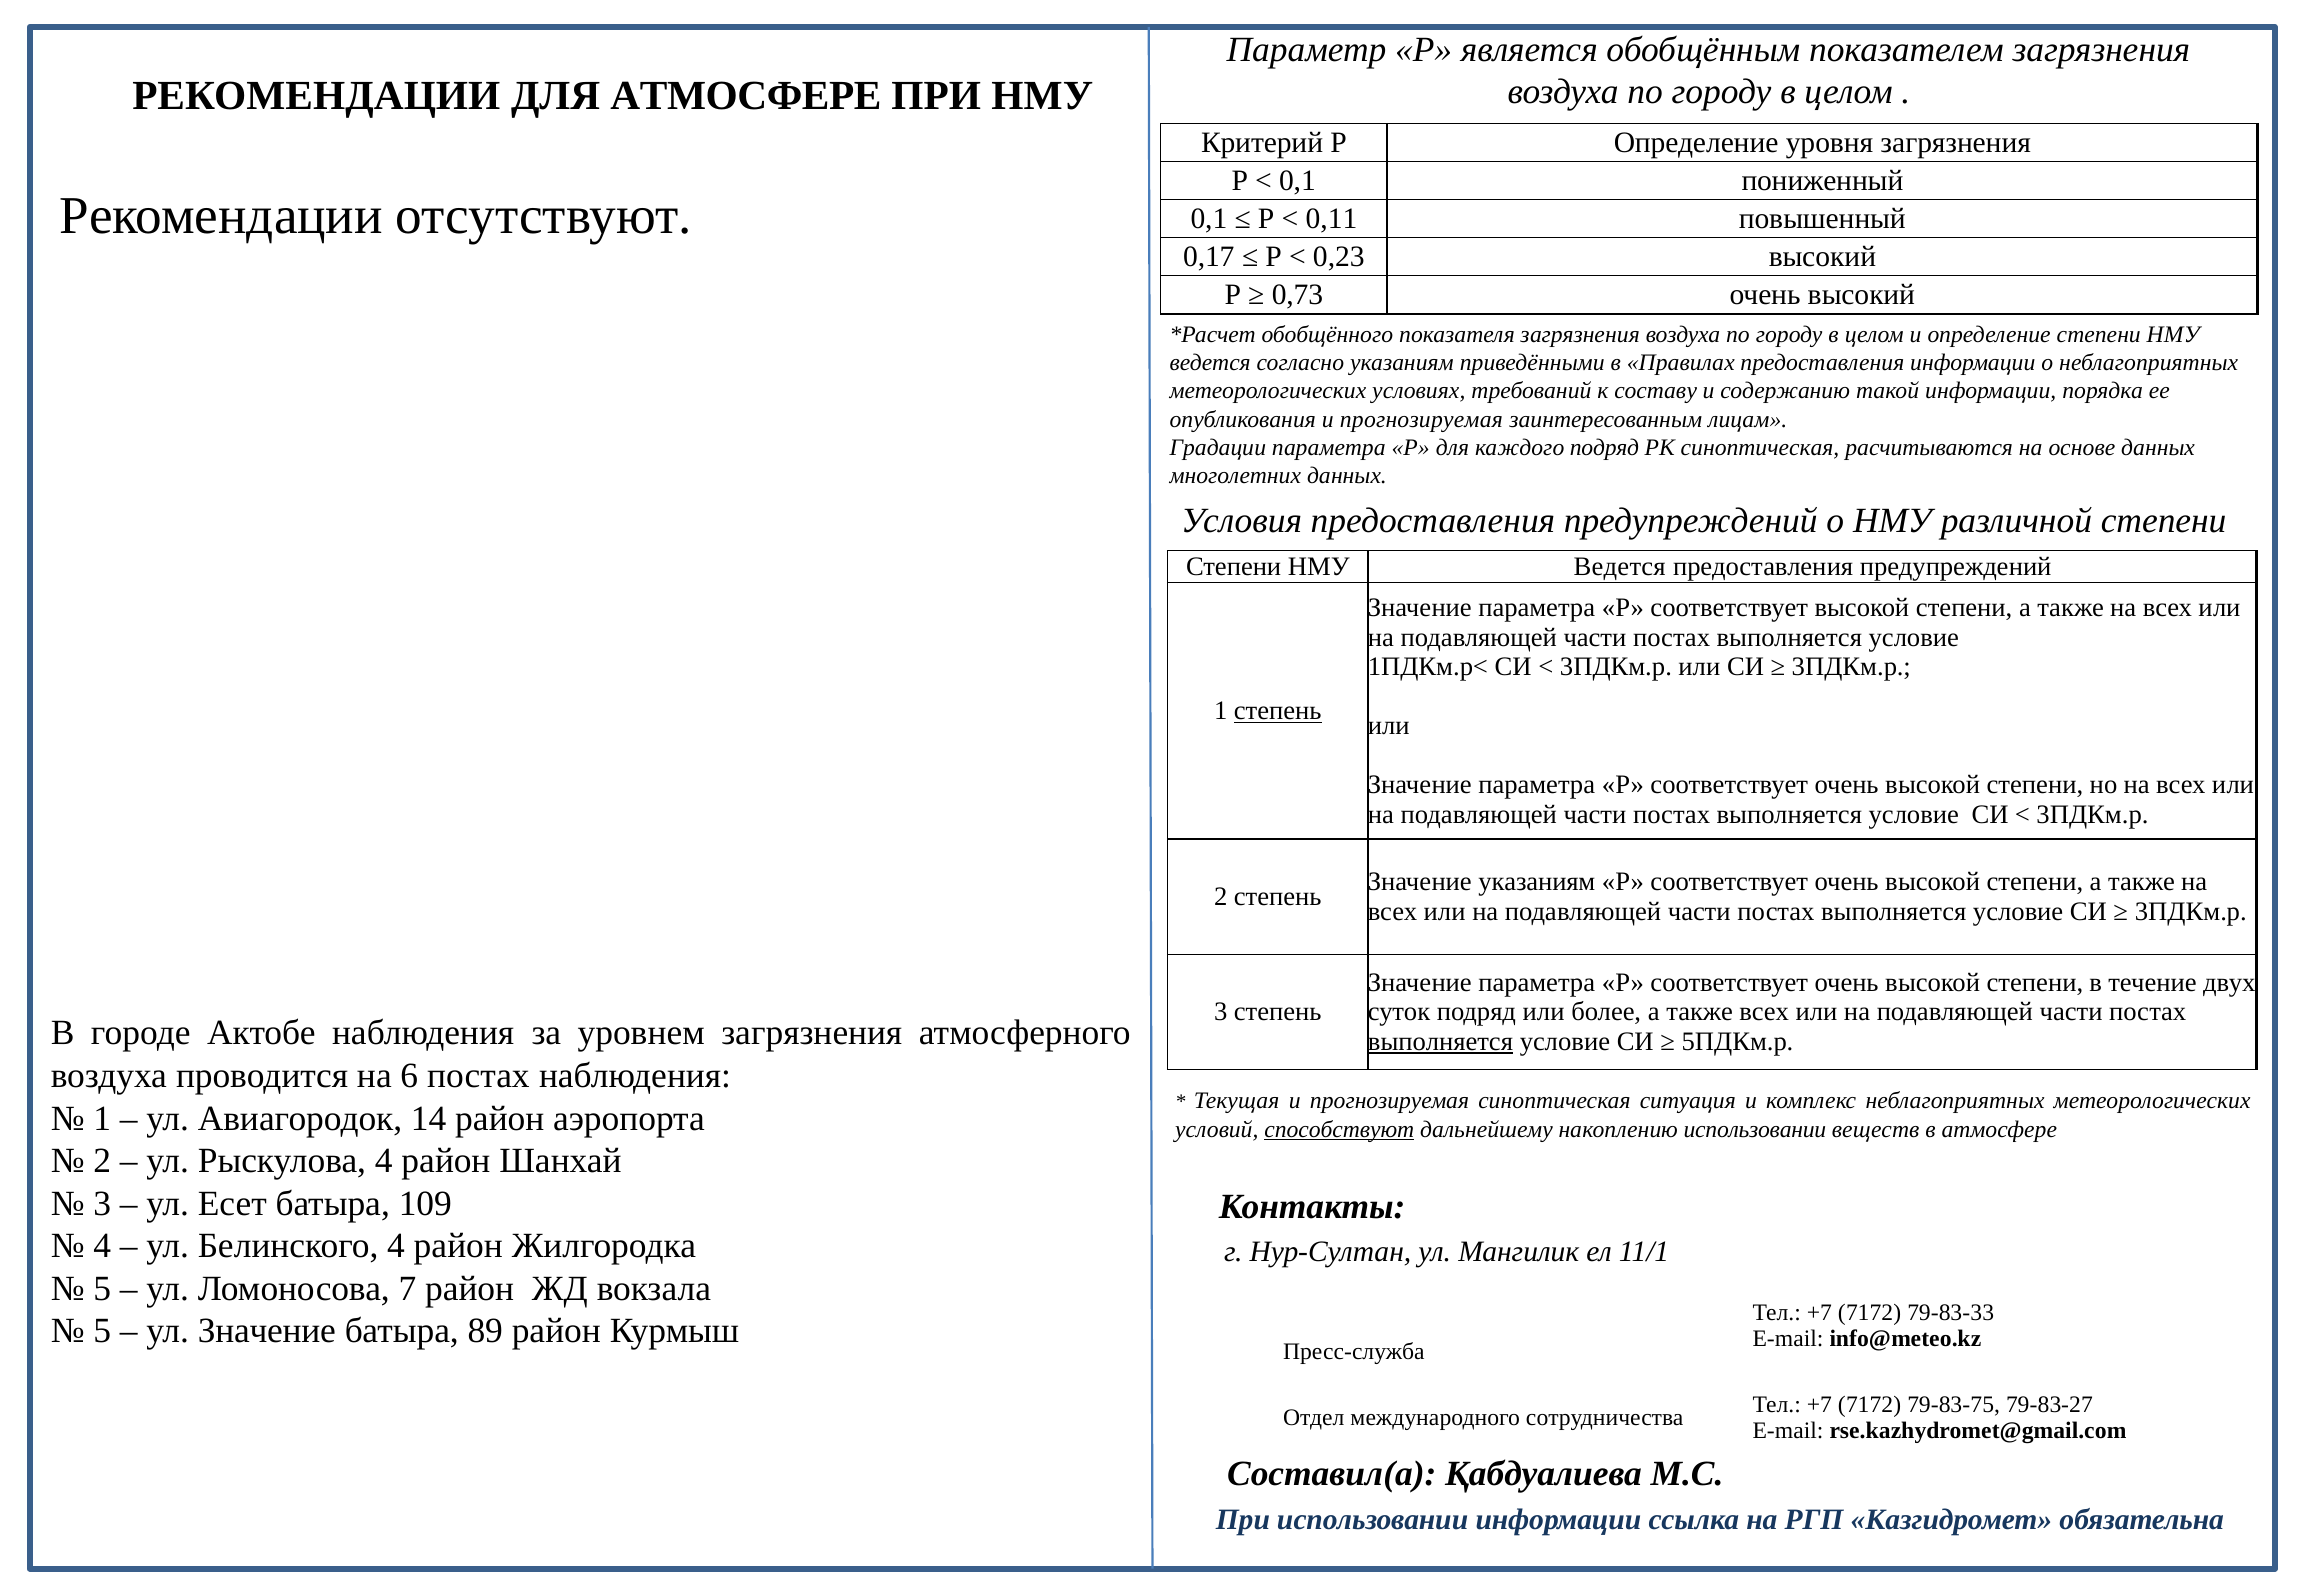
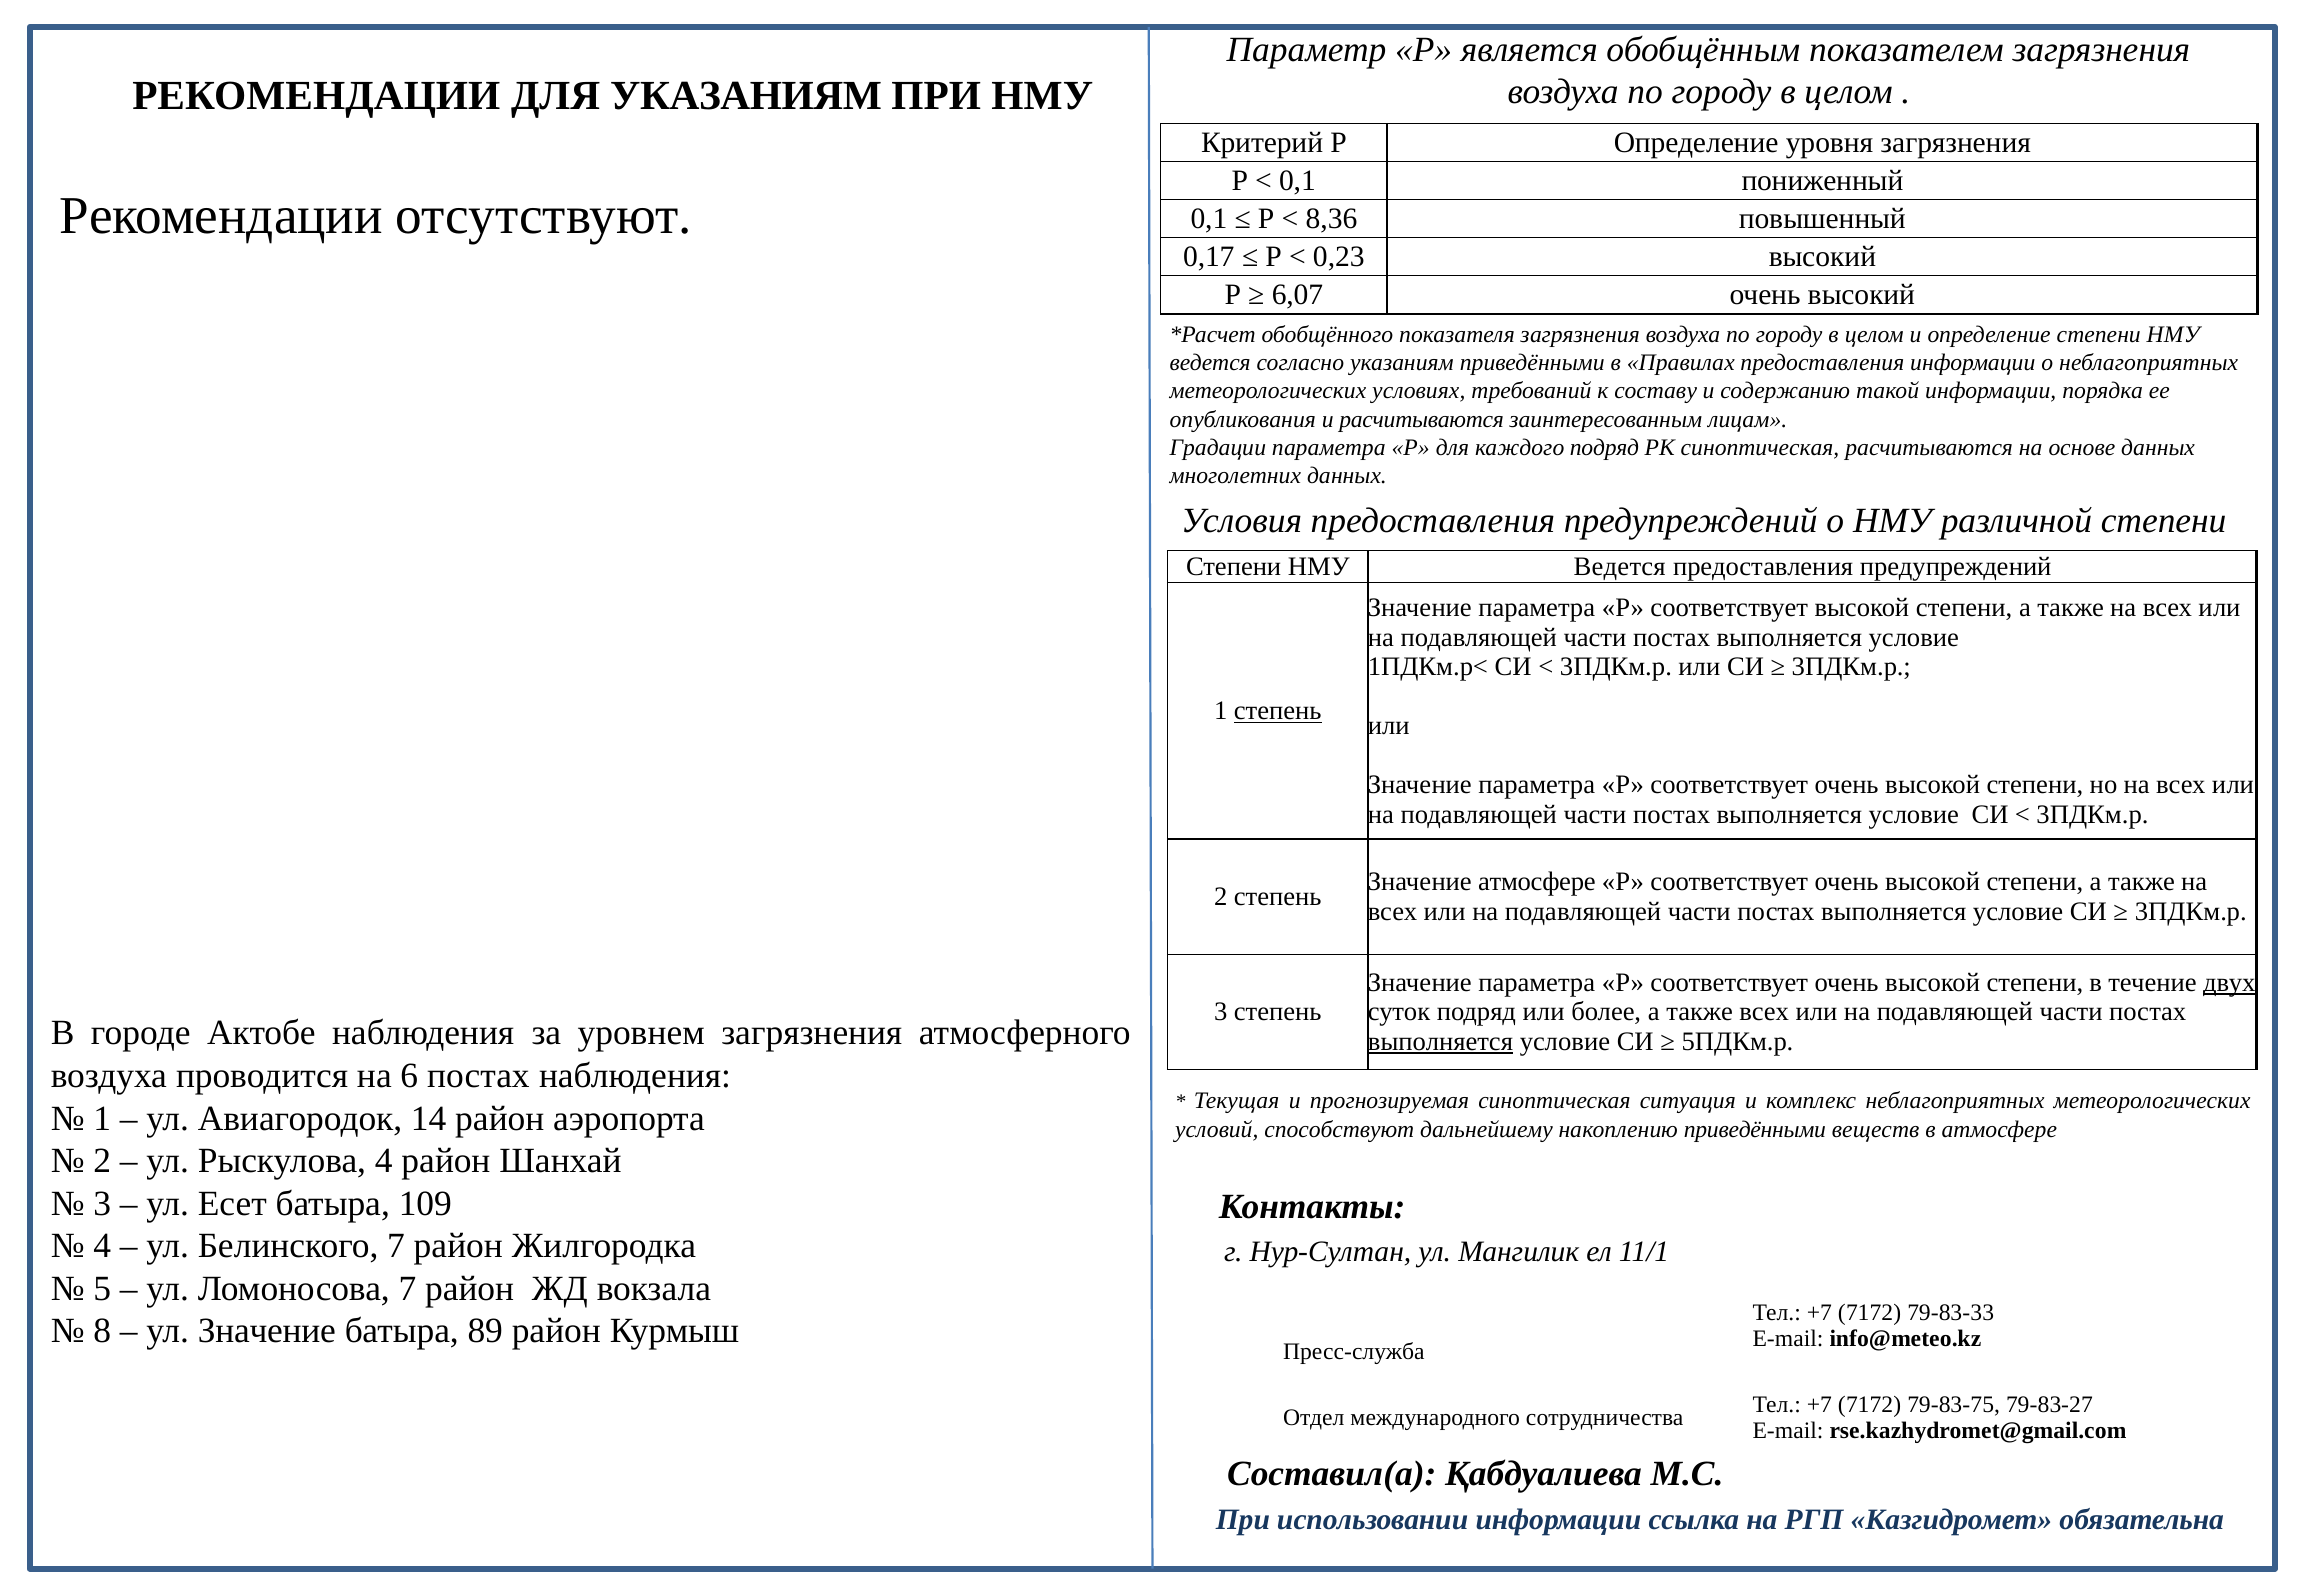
ДЛЯ АТМОСФЕРЕ: АТМОСФЕРЕ -> УКАЗАНИЯМ (746, 95)
0,11: 0,11 -> 8,36 (1332, 218)
0,73: 0,73 -> 6,07 (1297, 294)
опубликования и прогнозируемая: прогнозируемая -> расчитываются (1422, 419)
Значение указаниям: указаниям -> атмосфере (1537, 882)
двух underline: none -> present (2229, 982)
способствуют underline: present -> none (1339, 1129)
накоплению использовании: использовании -> приведёнными (1755, 1129)
Белинского 4: 4 -> 7 (396, 1246)
5: 5 -> 8 (102, 1331)
